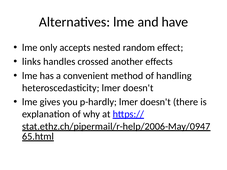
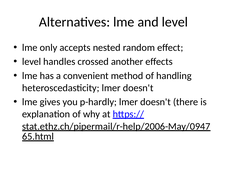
and have: have -> level (175, 22)
links: links -> level (32, 62)
